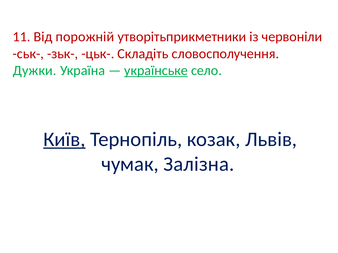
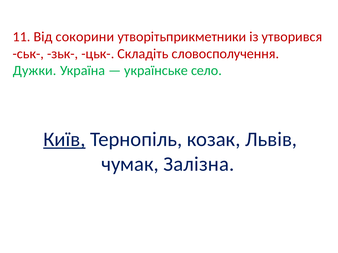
порожній: порожній -> сокорини (85, 37)
червоніли: червоніли -> утворився (292, 37)
українське underline: present -> none (156, 71)
